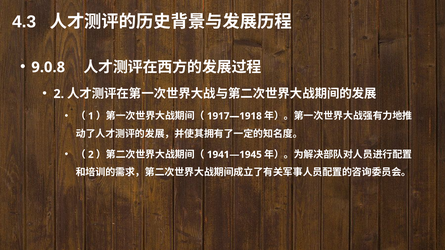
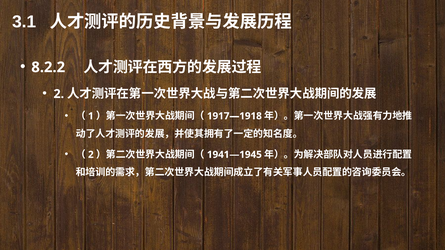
4.3: 4.3 -> 3.1 (24, 22)
9.0.8: 9.0.8 -> 8.2.2 (48, 67)
